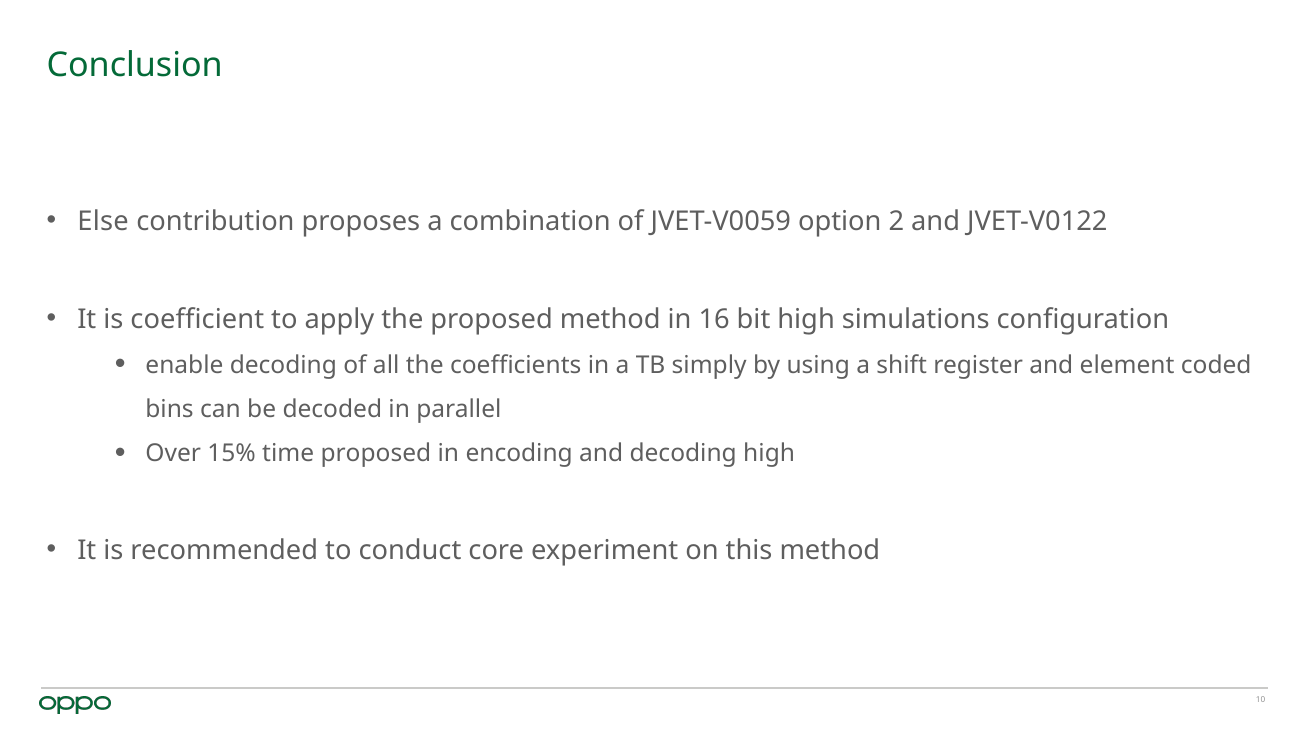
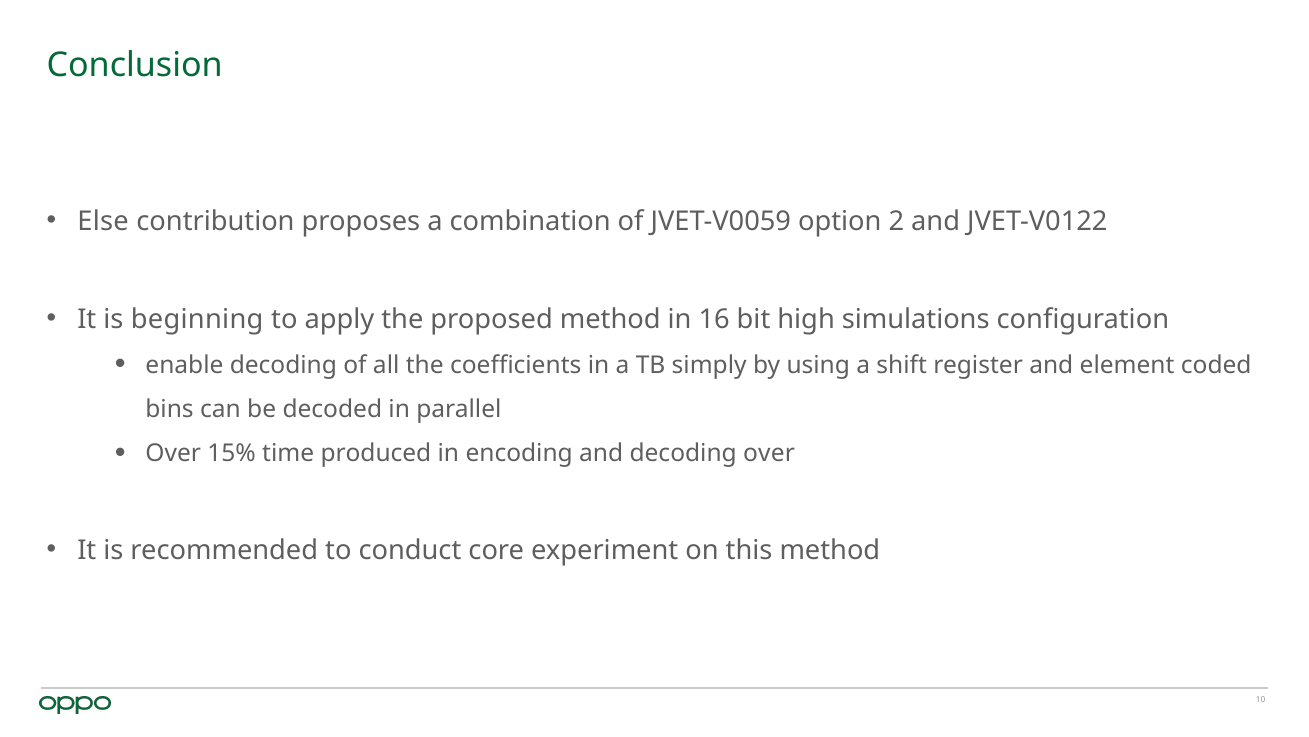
coefficient: coefficient -> beginning (197, 319)
time proposed: proposed -> produced (376, 453)
decoding high: high -> over (769, 453)
